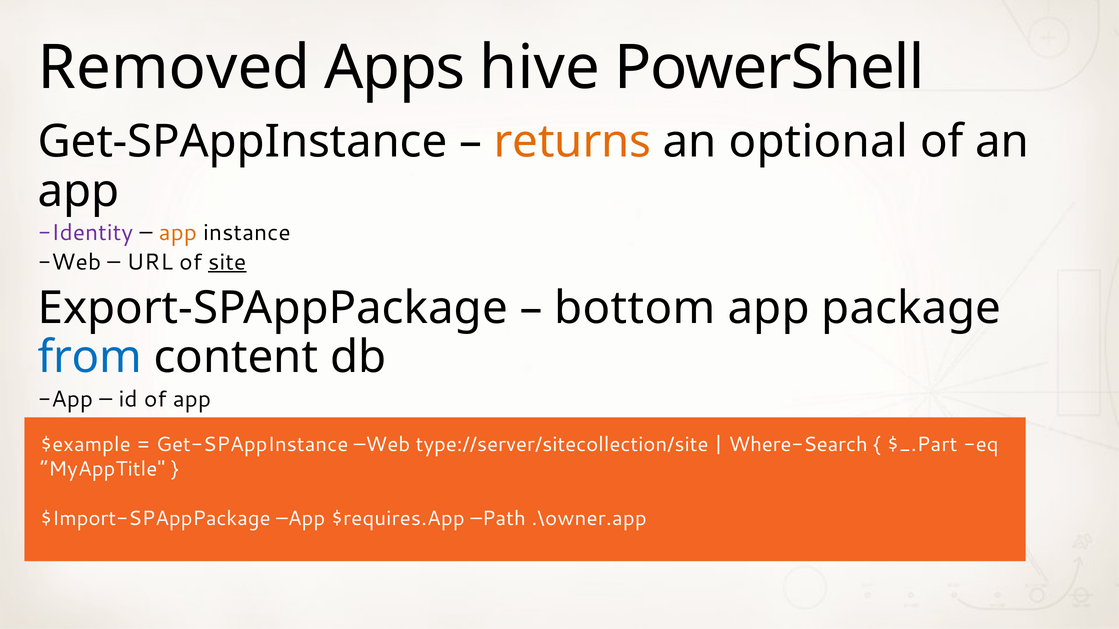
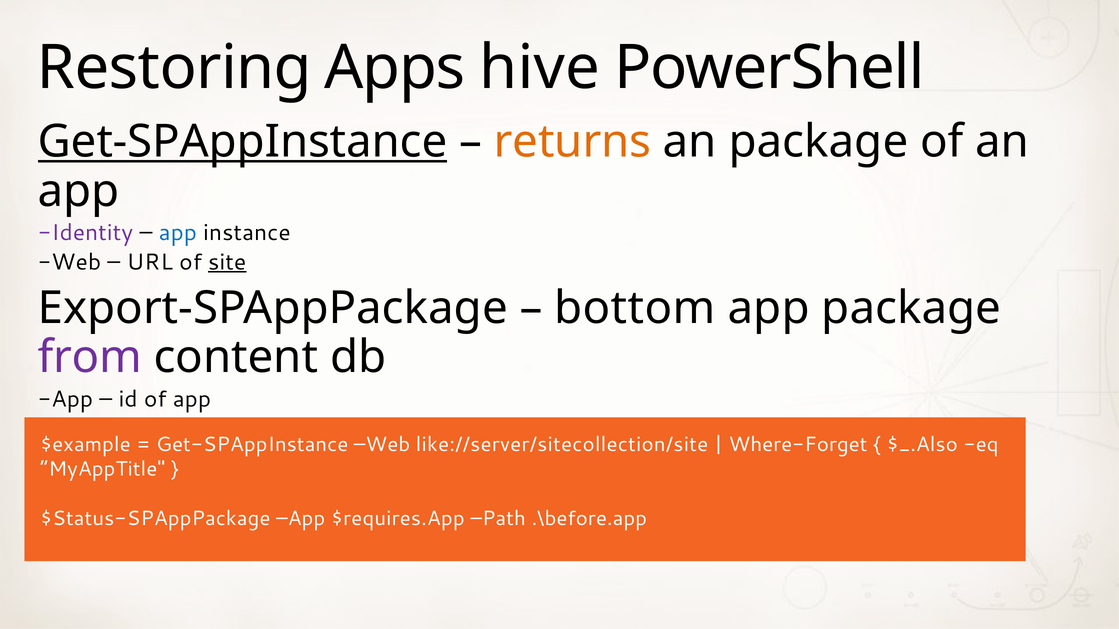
Removed: Removed -> Restoring (174, 68)
Get-SPAppInstance underline: none -> present (243, 142)
an optional: optional -> package (818, 142)
app colour: orange -> blue (178, 233)
from colour: blue -> purple (90, 357)
type://server/sitecollection/site: type://server/sitecollection/site -> like://server/sitecollection/site (562, 444)
Where-Search: Where-Search -> Where-Forget (798, 444)
$_.Part: $_.Part -> $_.Also (922, 444)
$Import-SPAppPackage: $Import-SPAppPackage -> $Status-SPAppPackage (155, 519)
.\owner.app: .\owner.app -> .\before.app (589, 519)
